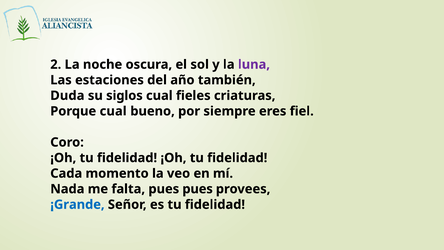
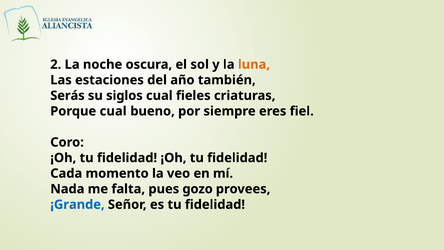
luna colour: purple -> orange (254, 64)
Duda: Duda -> Serás (67, 96)
pues pues: pues -> gozo (198, 189)
